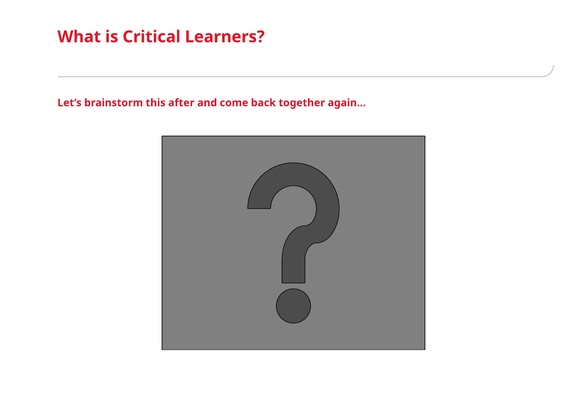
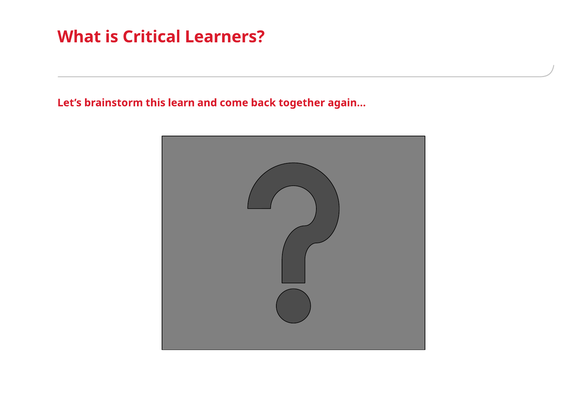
after: after -> learn (181, 103)
